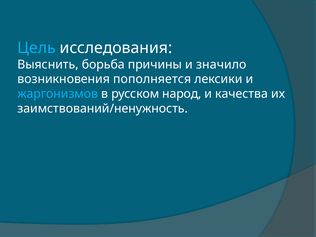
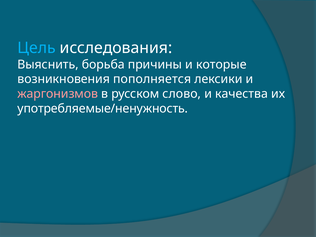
значило: значило -> которые (221, 64)
жаргонизмов colour: light blue -> pink (58, 94)
народ: народ -> слово (182, 94)
заимствований/ненужность: заимствований/ненужность -> употребляемые/ненужность (103, 109)
